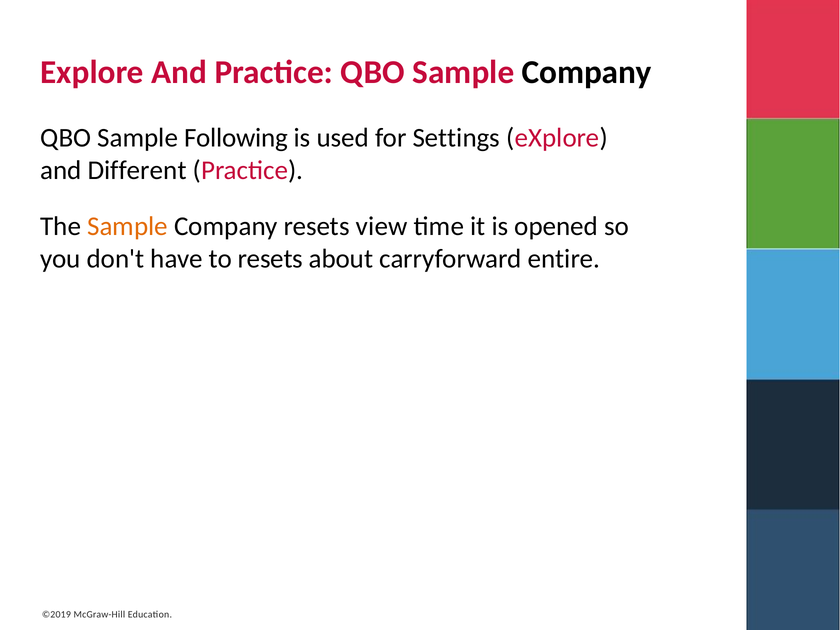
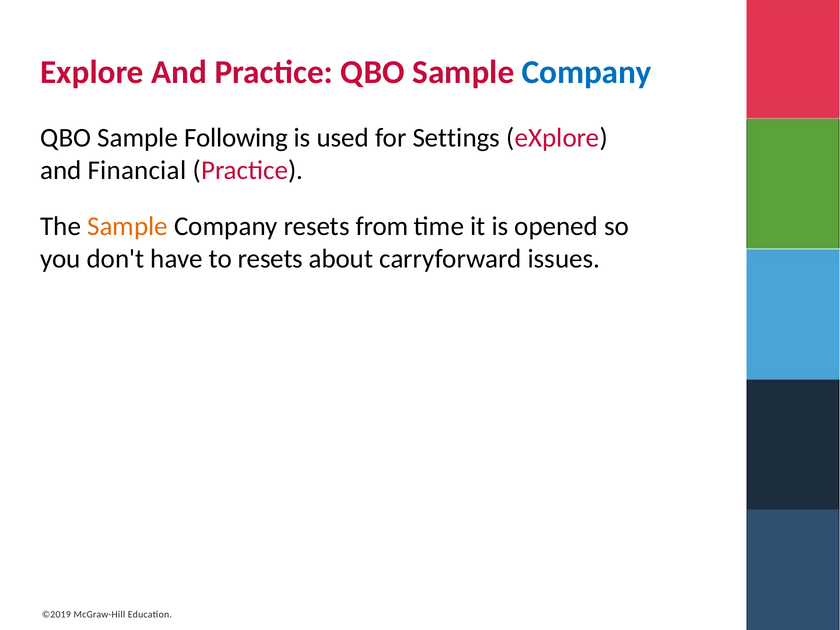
Company colour: black -> blue (587, 72)
Different: Different -> Financial (137, 170)
view: view -> from (382, 226)
entire: entire -> issues (564, 259)
